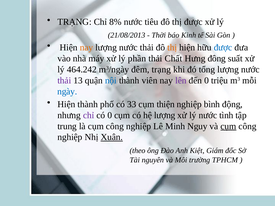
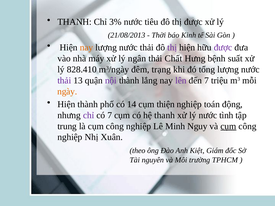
TRẠNG: TRẠNG -> THANH (75, 22)
8%: 8% -> 3% (115, 22)
thị colour: orange -> purple (172, 48)
được colour: blue -> purple (223, 48)
phần: phần -> ngân (137, 59)
đông: đông -> bệnh (217, 59)
464.242: 464.242 -> 828.410 (82, 70)
nội colour: blue -> purple (111, 81)
viên: viên -> lắng (150, 81)
đến 0: 0 -> 7 (207, 81)
ngày colour: blue -> orange (67, 92)
33: 33 -> 14 (132, 104)
bình: bình -> toán (212, 104)
có 0: 0 -> 7 (110, 115)
hệ lượng: lượng -> thanh (165, 115)
Xuân underline: present -> none (112, 137)
